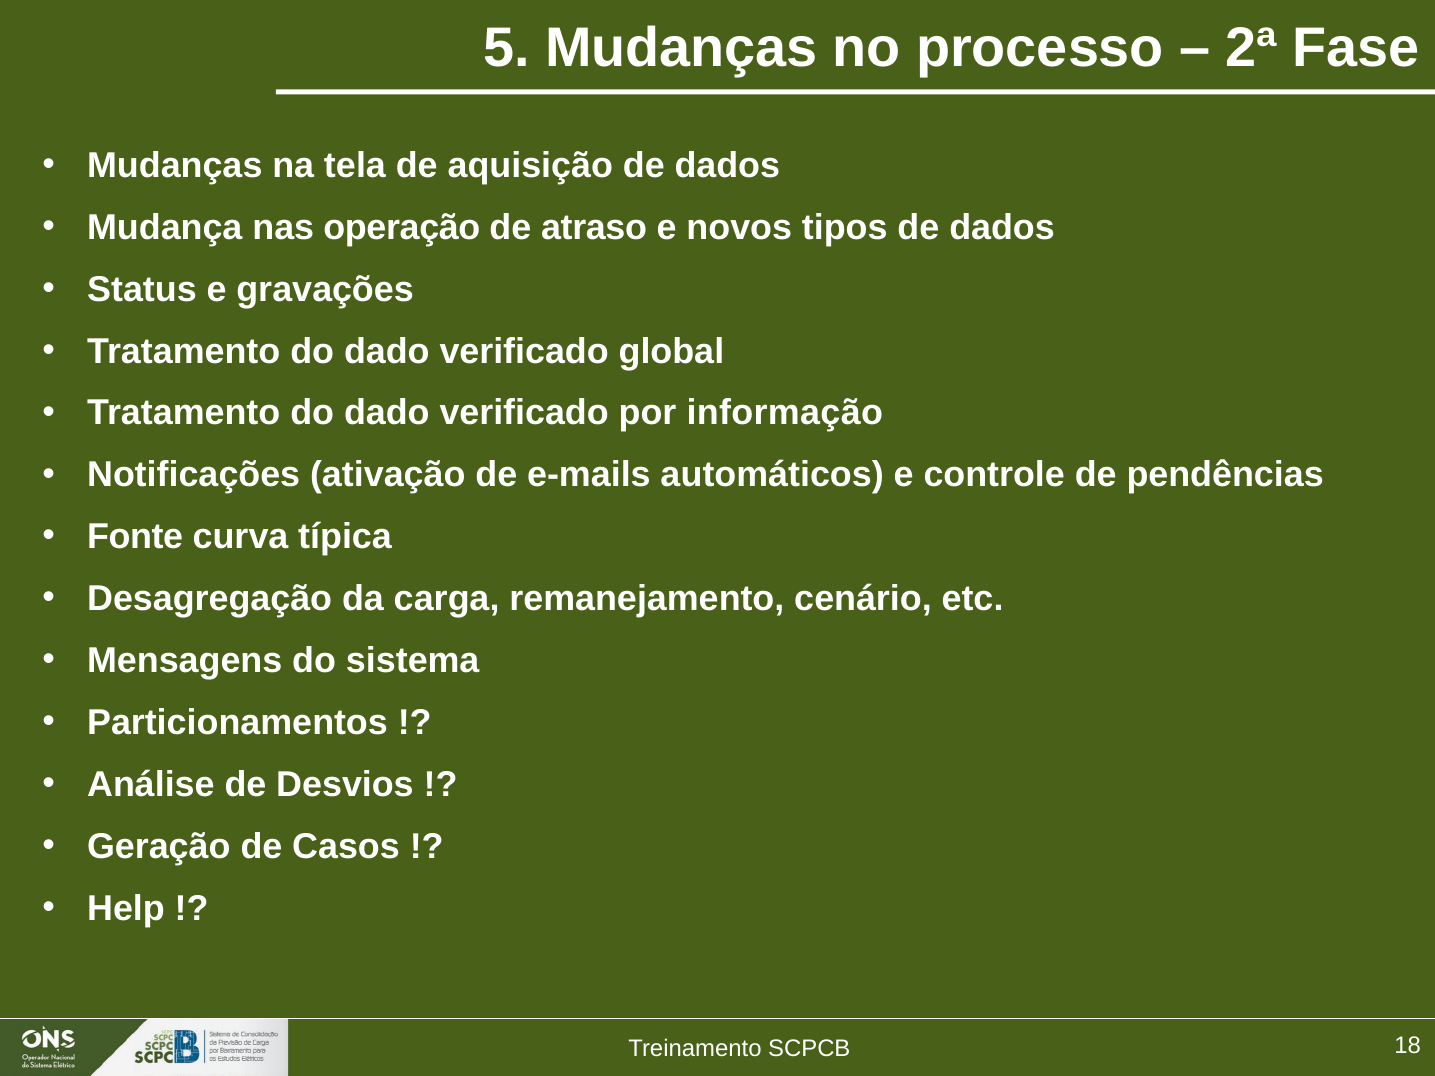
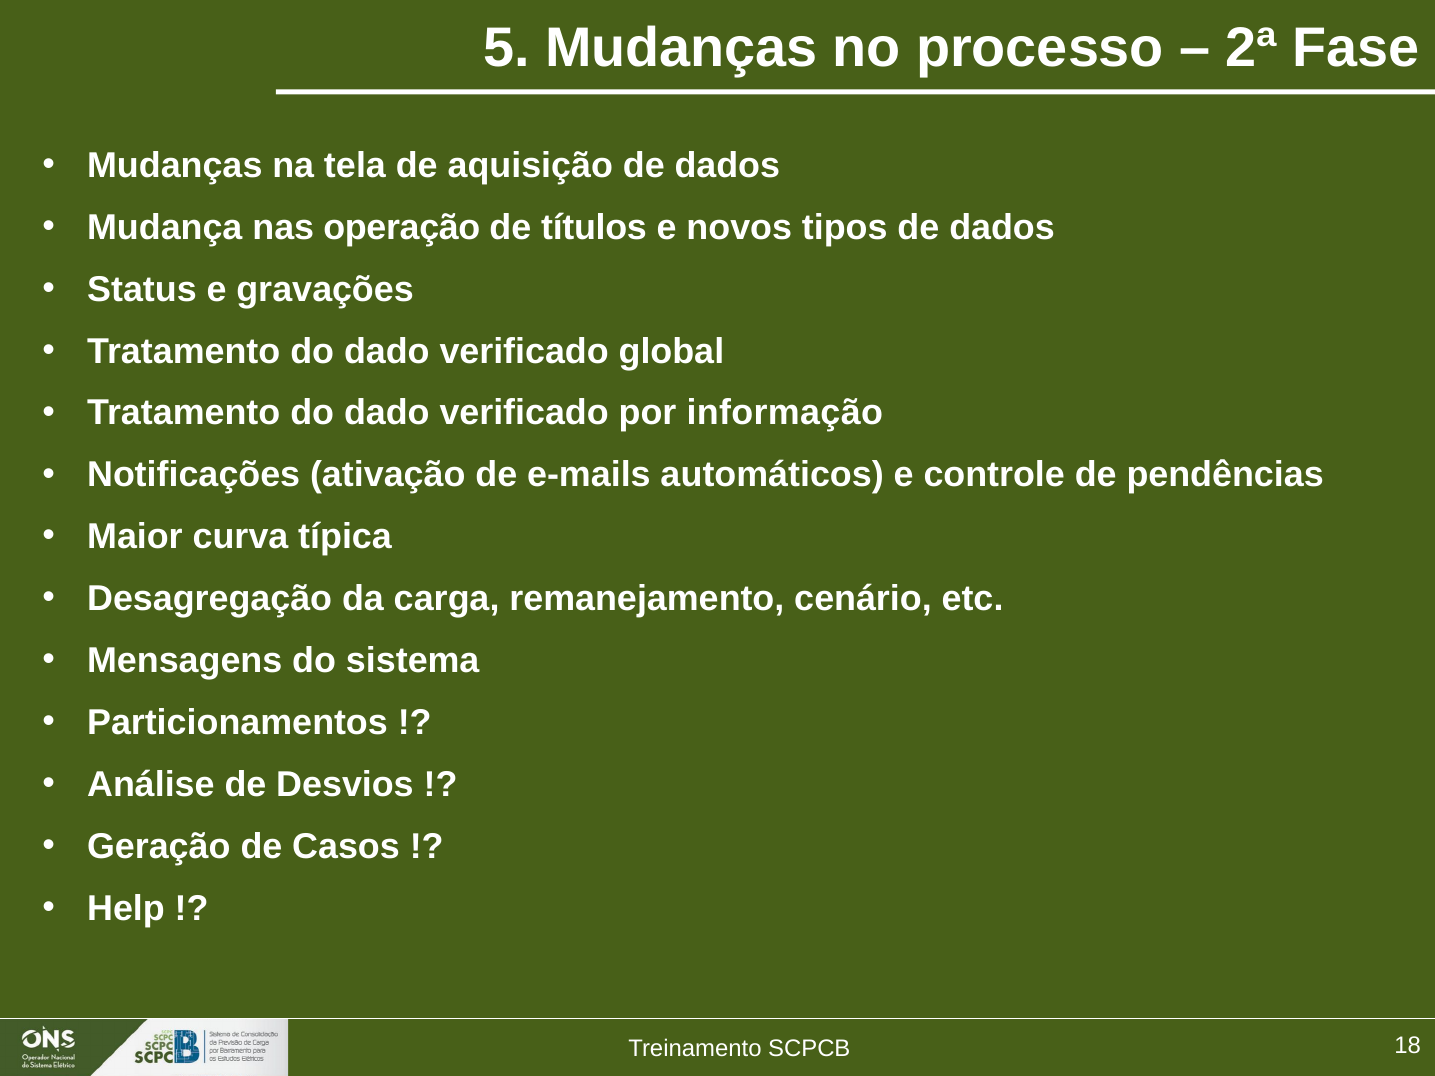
atraso: atraso -> títulos (594, 227)
Fonte: Fonte -> Maior (135, 537)
